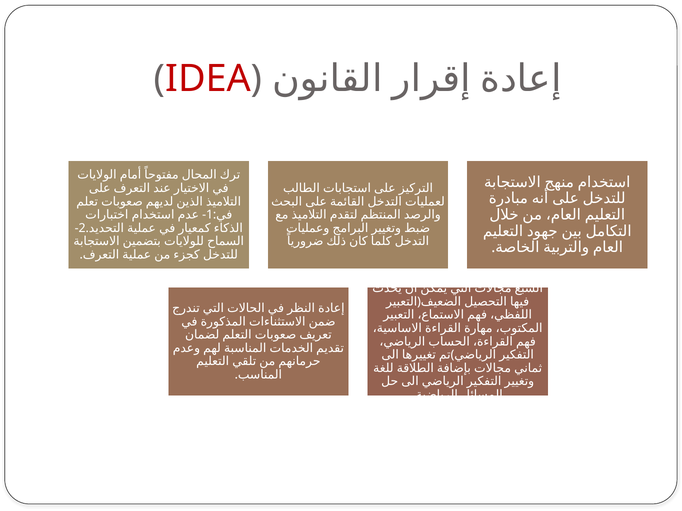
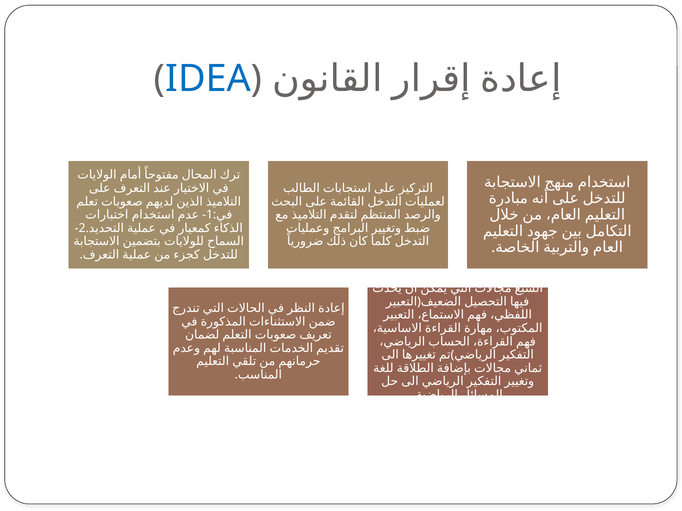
IDEA colour: red -> blue (208, 79)
